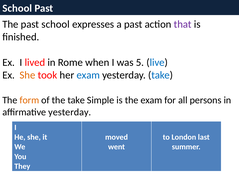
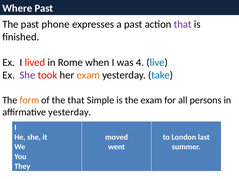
School: School -> Where (17, 8)
past school: school -> phone (56, 24)
5: 5 -> 4 (140, 62)
She colour: orange -> purple (27, 75)
exam colour: blue -> orange (88, 75)
the take: take -> that (76, 100)
